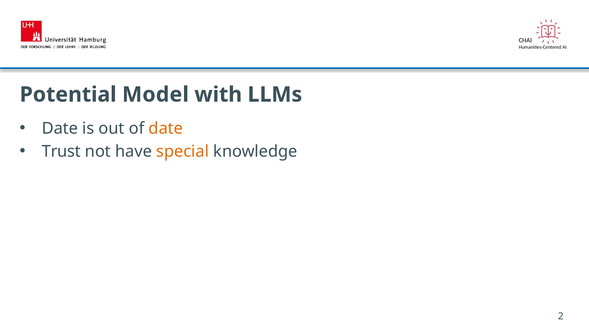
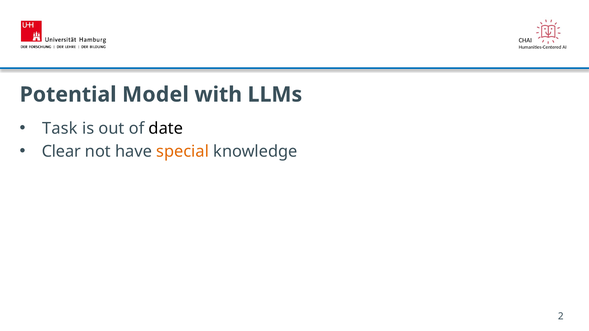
Date: Date -> Task (60, 129)
date colour: orange -> black (166, 129)
Trust: Trust -> Clear (61, 151)
